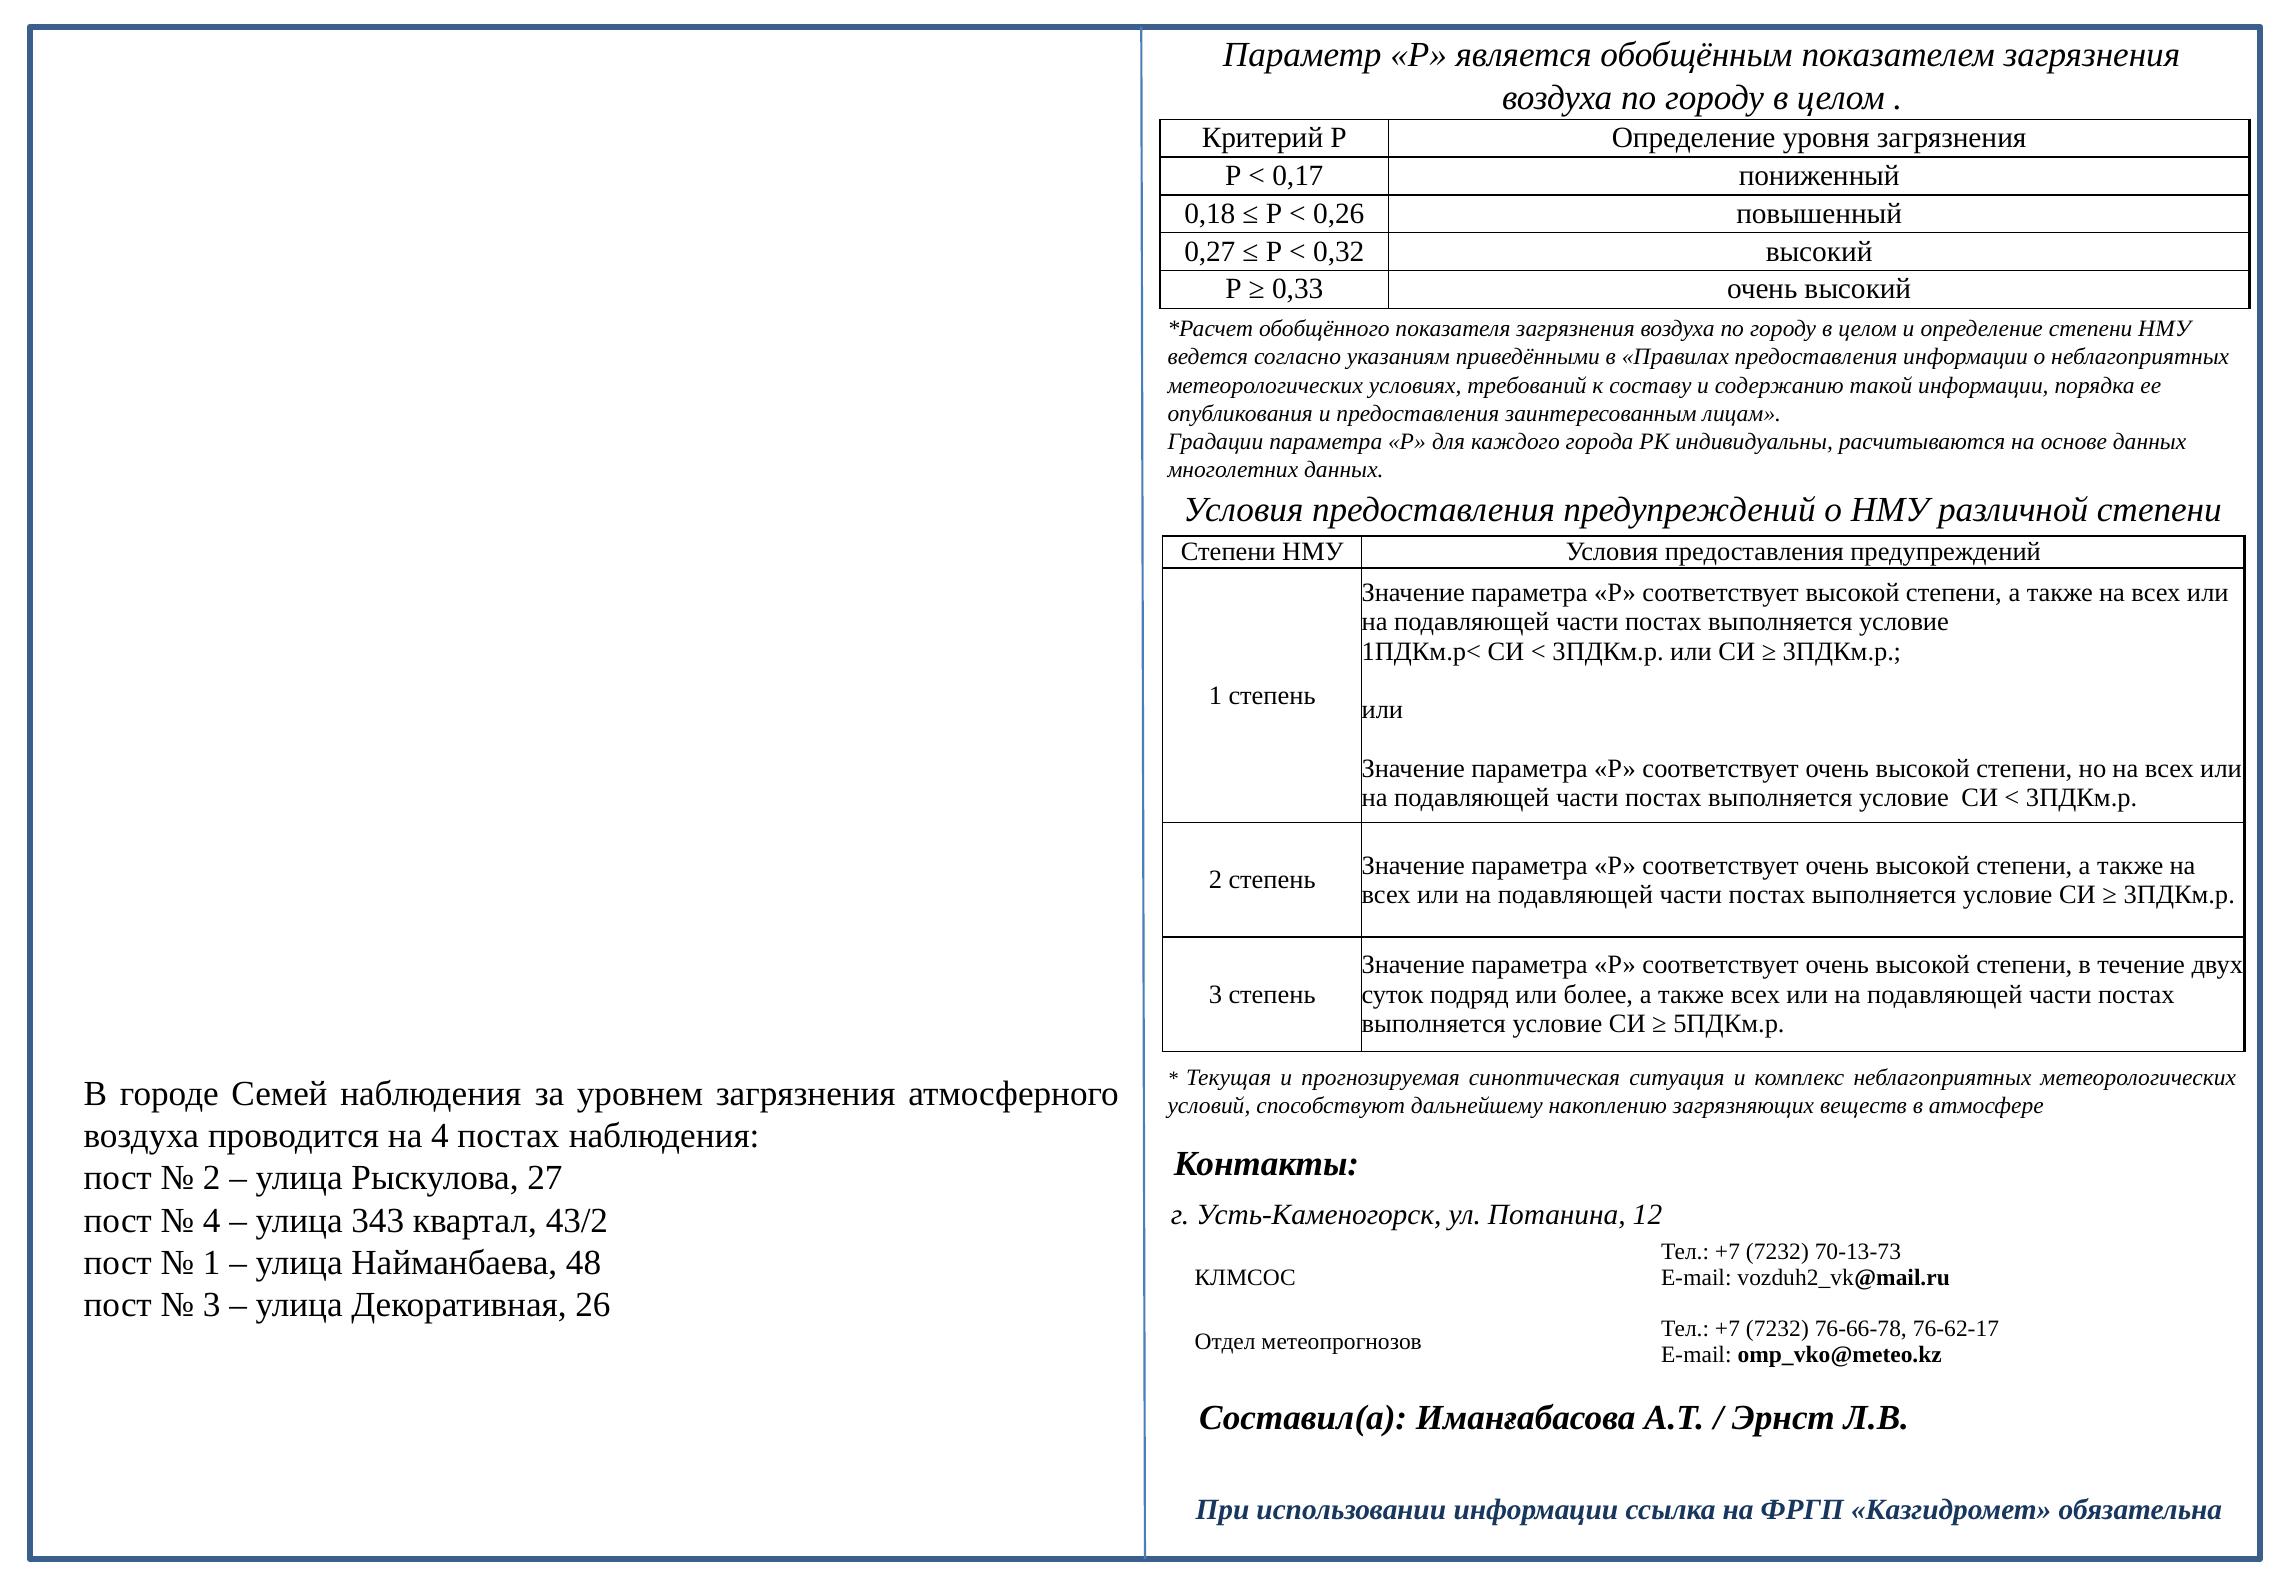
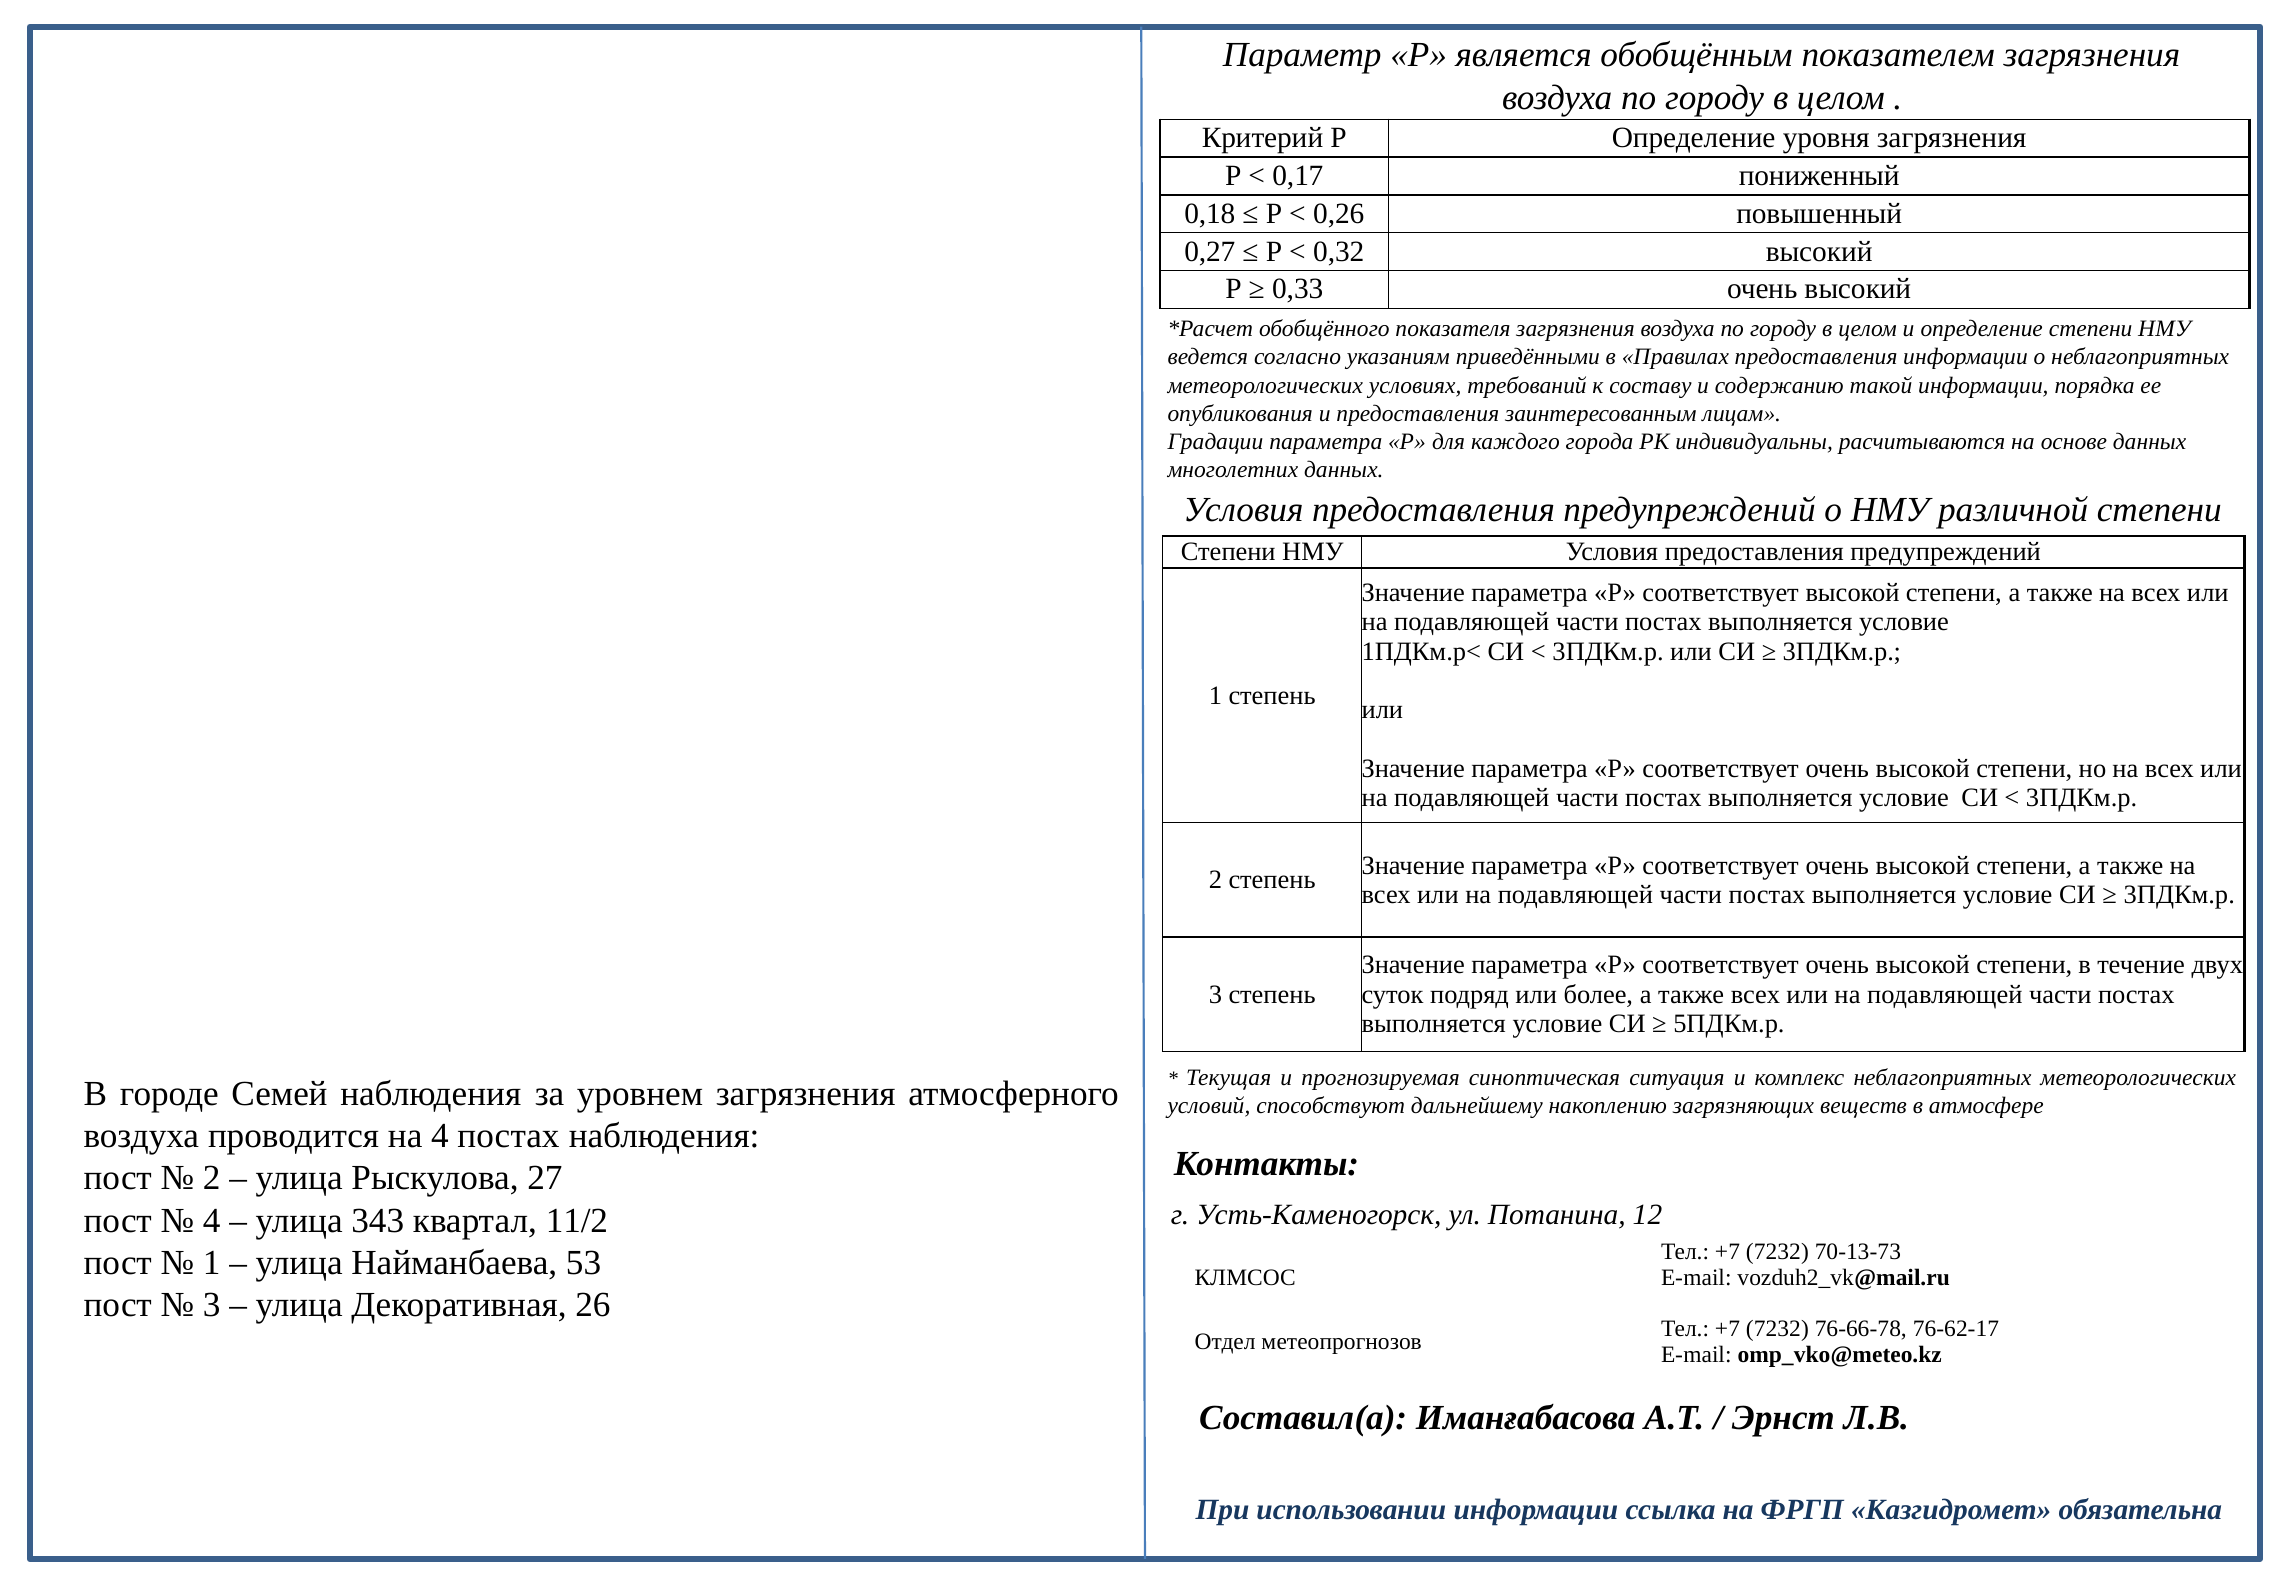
43/2: 43/2 -> 11/2 (577, 1220)
48: 48 -> 53 (584, 1262)
